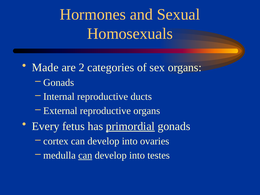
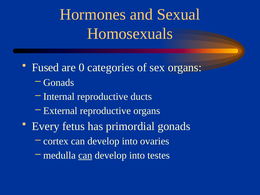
Made: Made -> Fused (45, 68)
2: 2 -> 0 (82, 68)
primordial underline: present -> none (130, 126)
